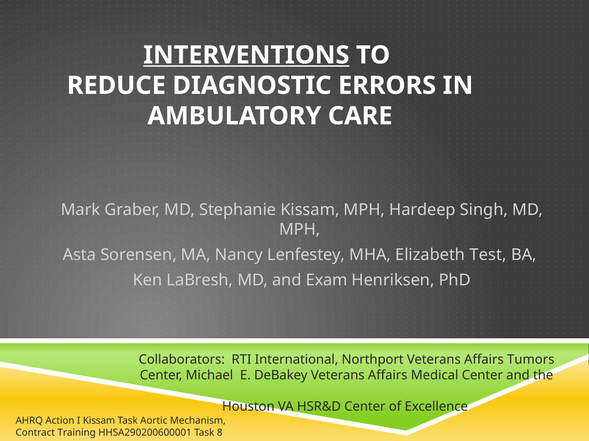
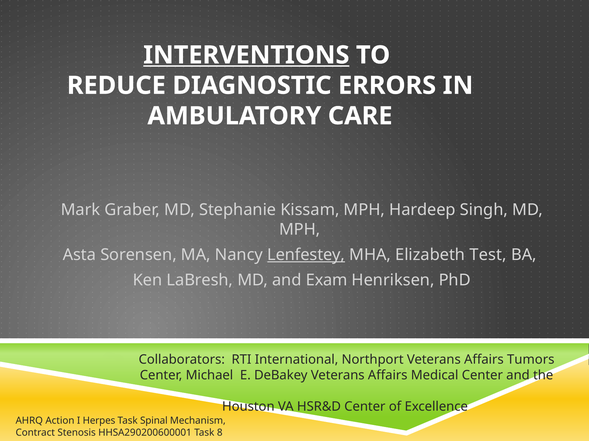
Lenfestey underline: none -> present (306, 255)
I Kissam: Kissam -> Herpes (99, 421)
Aortic: Aortic -> Spinal (154, 421)
Training: Training -> Stenosis (77, 433)
